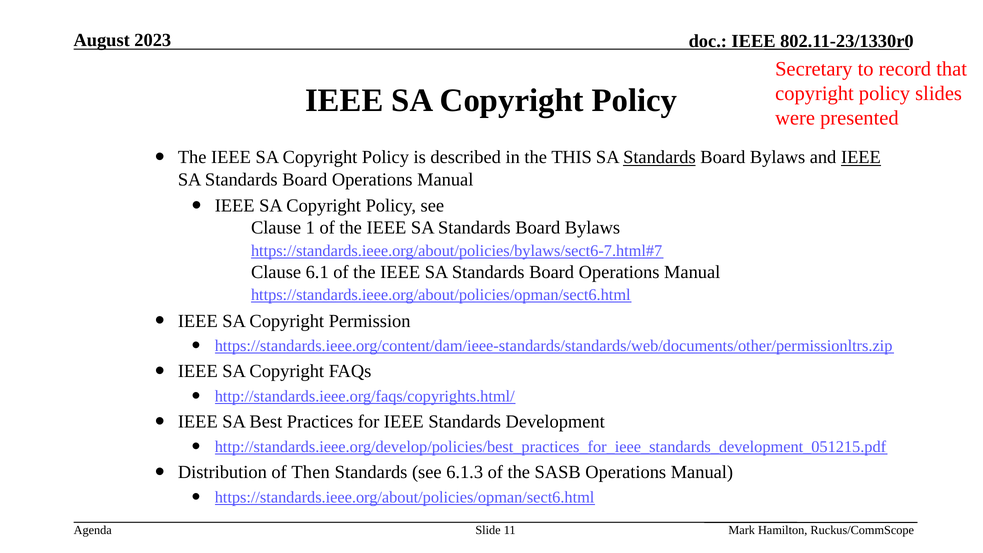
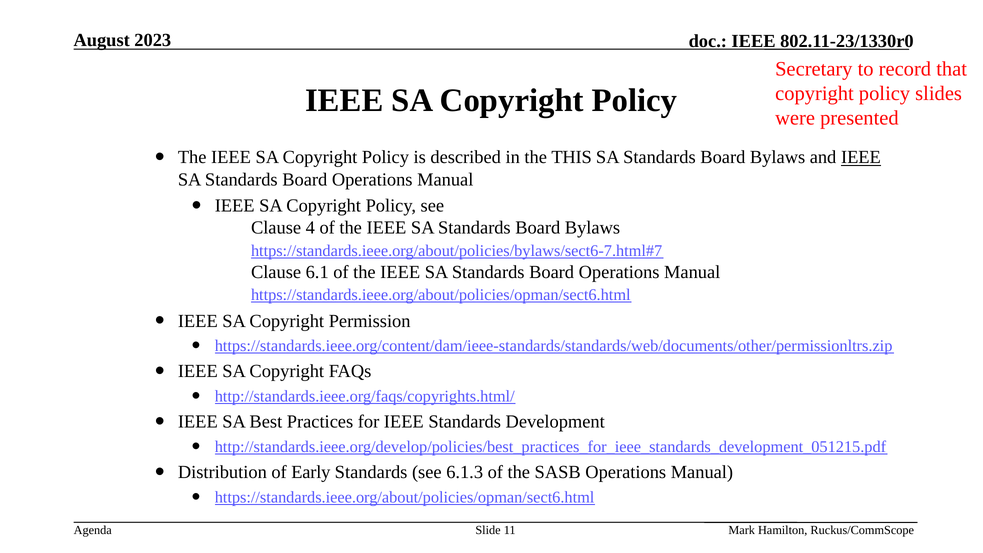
Standards underline: present -> none (659, 157)
1: 1 -> 4 (310, 228)
Then: Then -> Early (311, 472)
